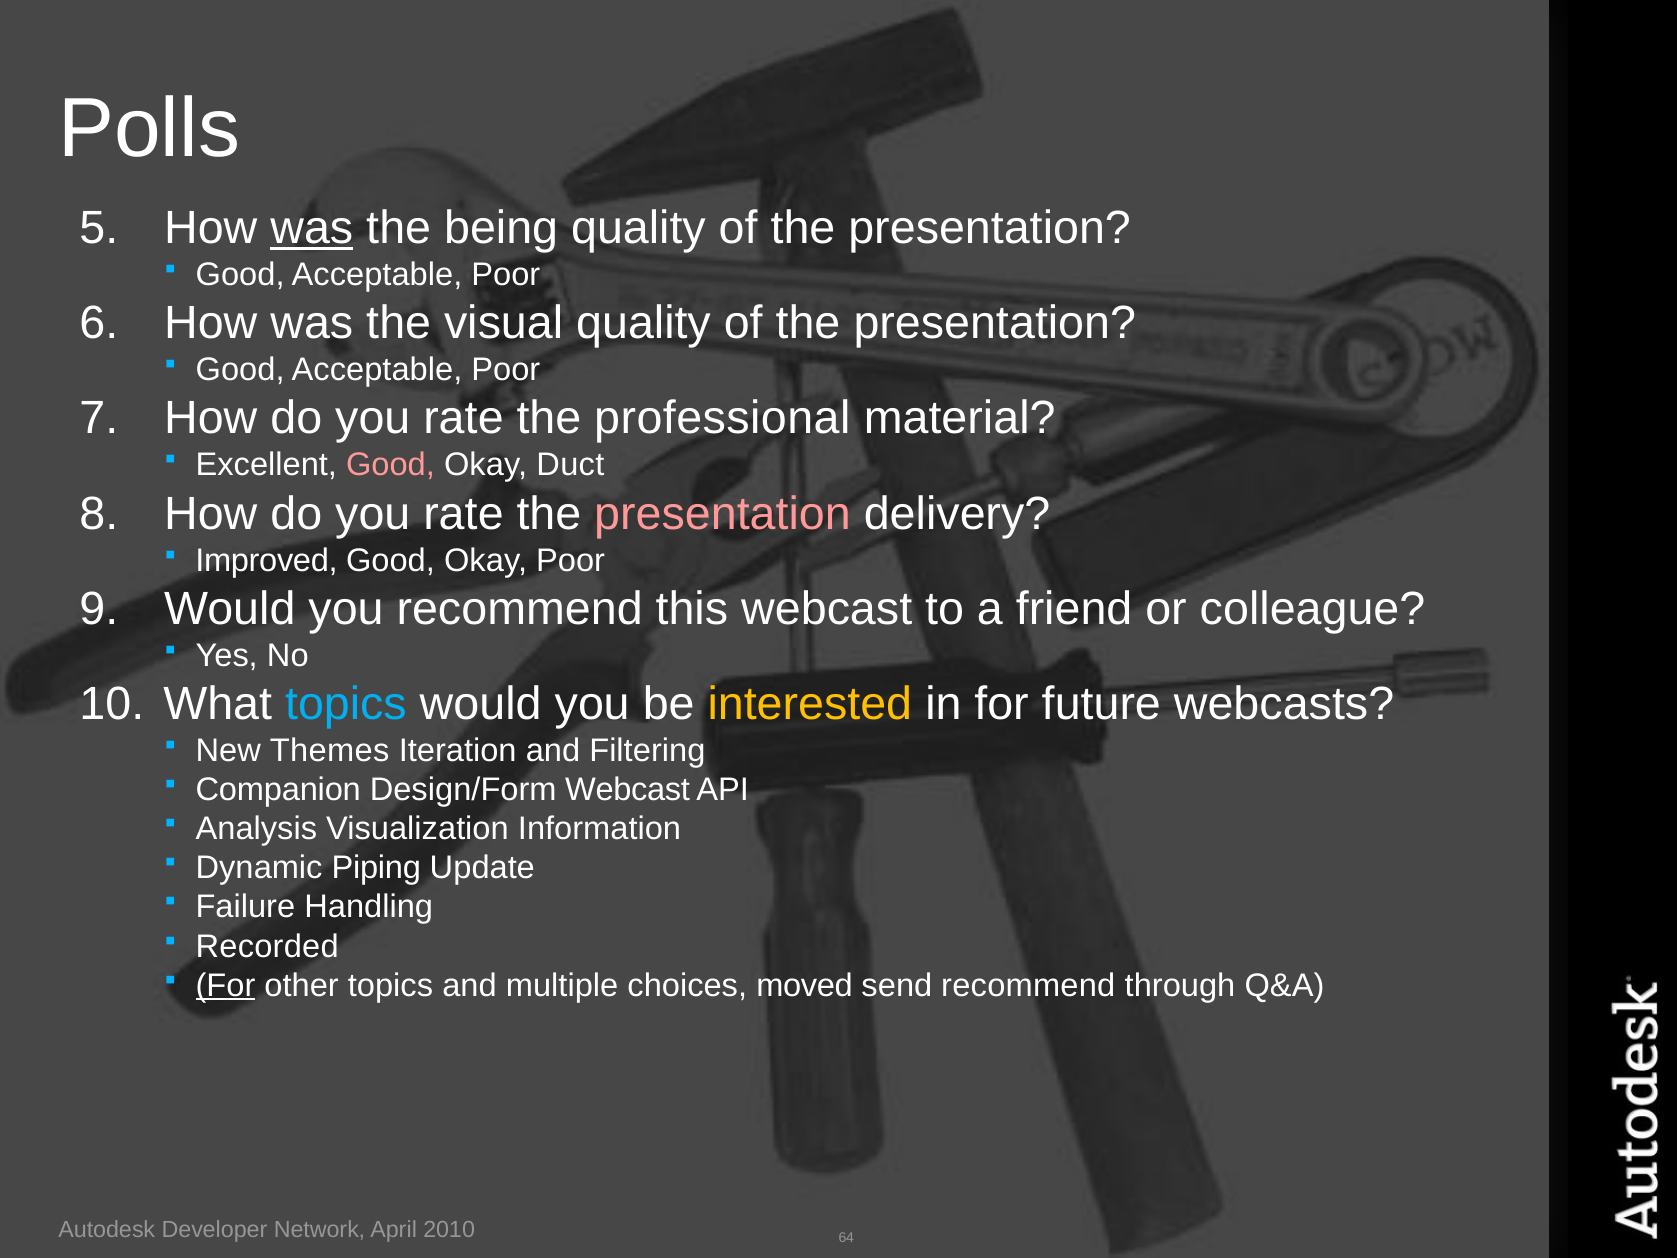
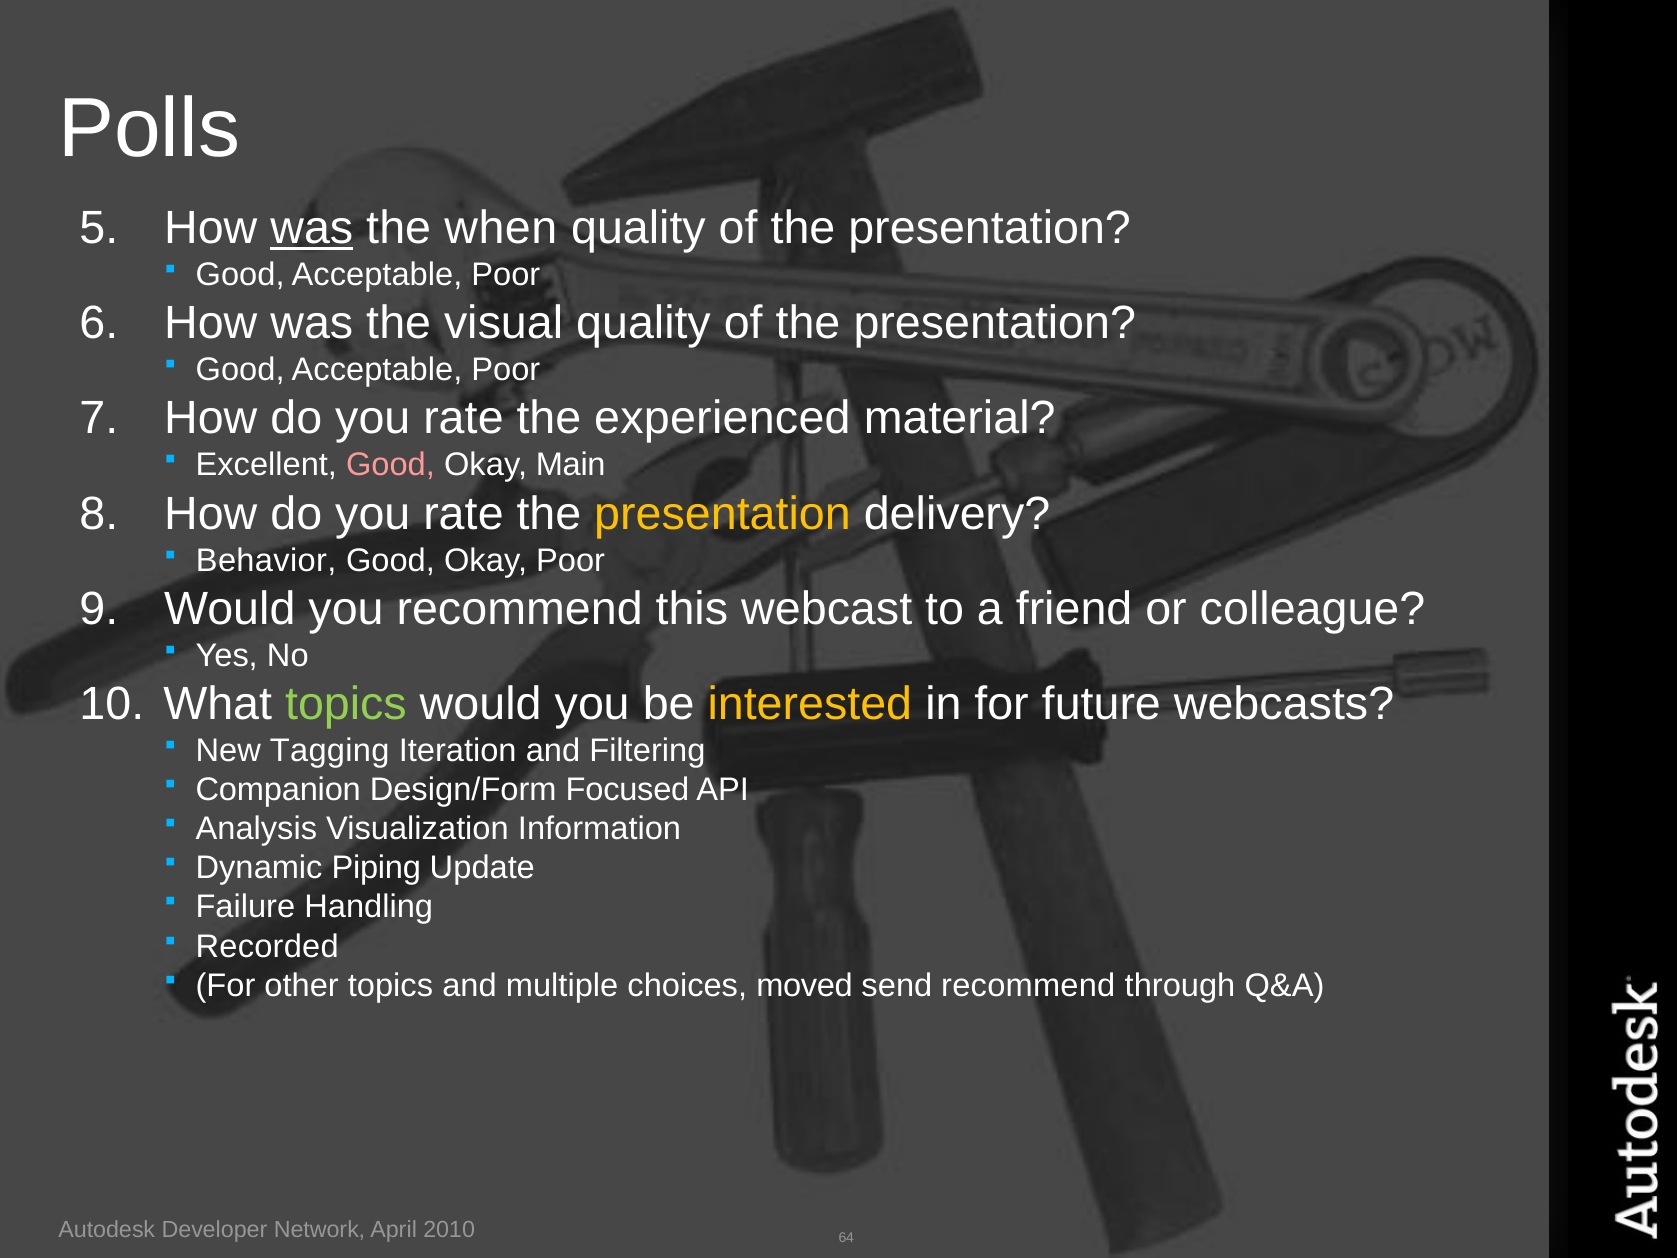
being: being -> when (501, 228)
professional: professional -> experienced (722, 419)
Duct: Duct -> Main (571, 465)
presentation colour: pink -> yellow (723, 514)
Improved: Improved -> Behavior (266, 560)
topics colour: light blue -> light green (346, 704)
Themes: Themes -> Tagging (330, 750)
Design/Form Webcast: Webcast -> Focused (628, 789)
For underline: present -> none (226, 985)
